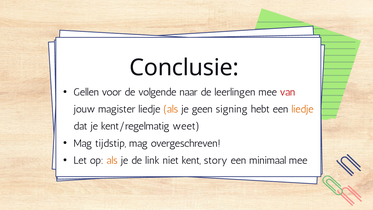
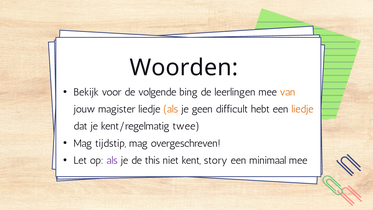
Conclusie: Conclusie -> Woorden (184, 68)
Gellen: Gellen -> Bekijk (86, 92)
naar: naar -> bing (189, 92)
van colour: red -> orange (288, 92)
signing: signing -> difficult (232, 109)
weet: weet -> twee (186, 126)
als colour: orange -> purple (112, 160)
link: link -> this (152, 160)
